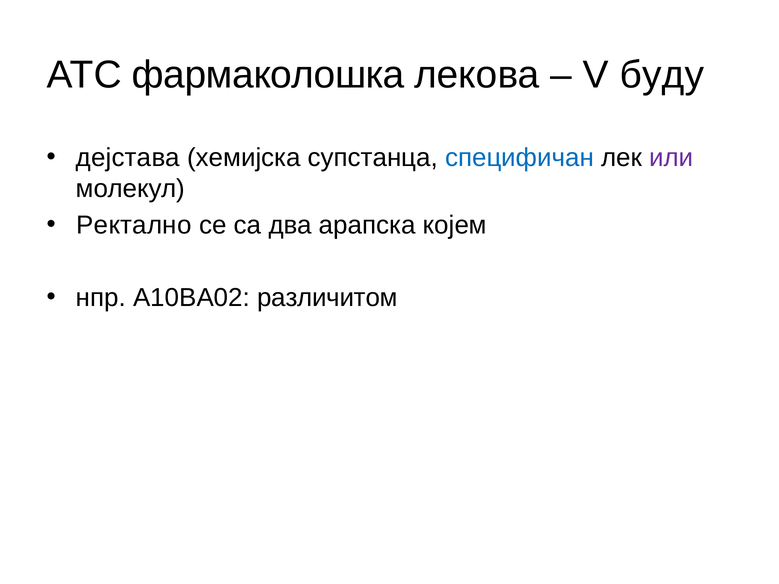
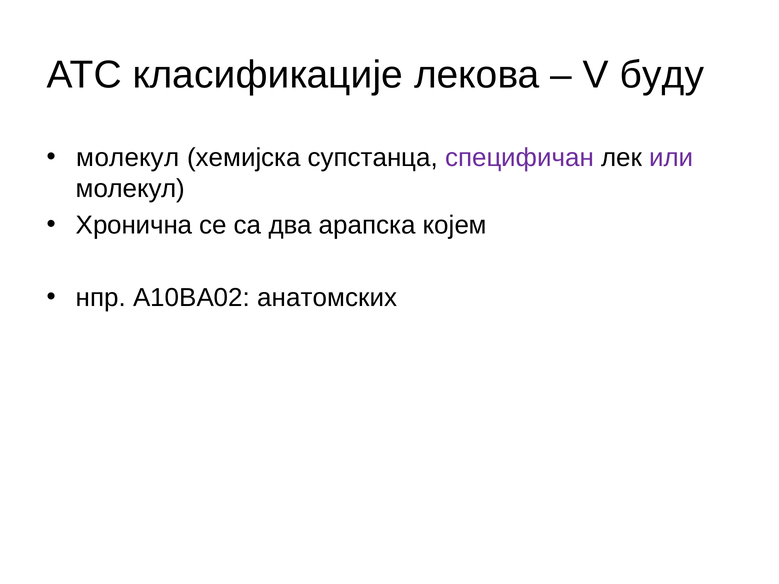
фармаколошка: фармаколошка -> класификације (268, 75)
дејстава: дејстава -> молекул (128, 158)
специфичан colour: blue -> purple (520, 158)
Ректално: Ректално -> Хронична (134, 225)
различитом: различитом -> анатомских (327, 298)
